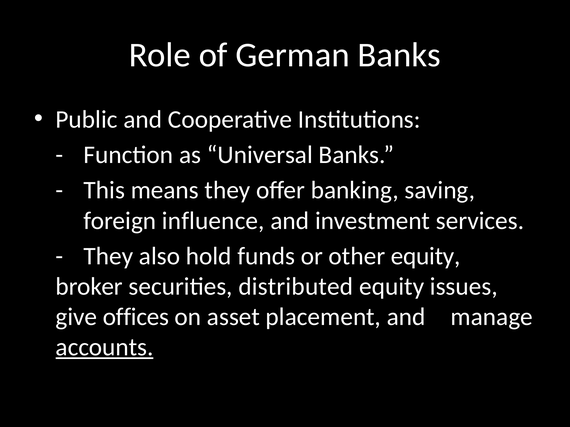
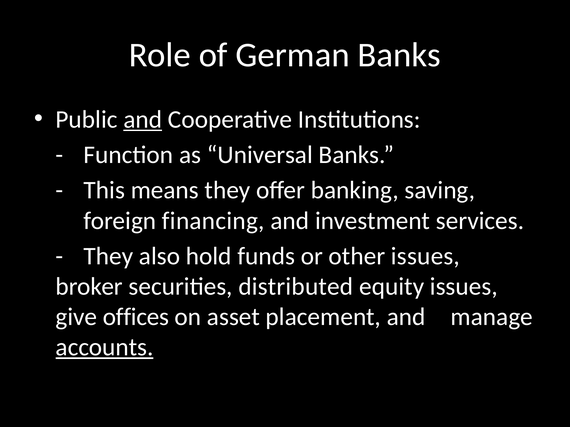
and underline: none -> present (143, 120)
influence: influence -> financing (213, 221)
other equity: equity -> issues (425, 256)
